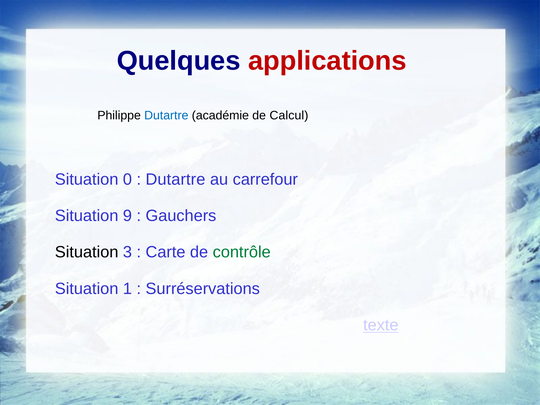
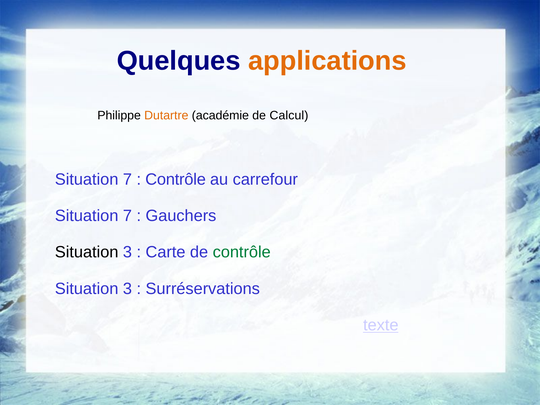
applications colour: red -> orange (327, 61)
Dutartre colour: blue -> orange (166, 115)
0: 0 -> 7 (127, 179)
Dutartre: Dutartre -> Contrôle (176, 179)
9: 9 -> 7 (127, 216)
1: 1 -> 3 (127, 289)
